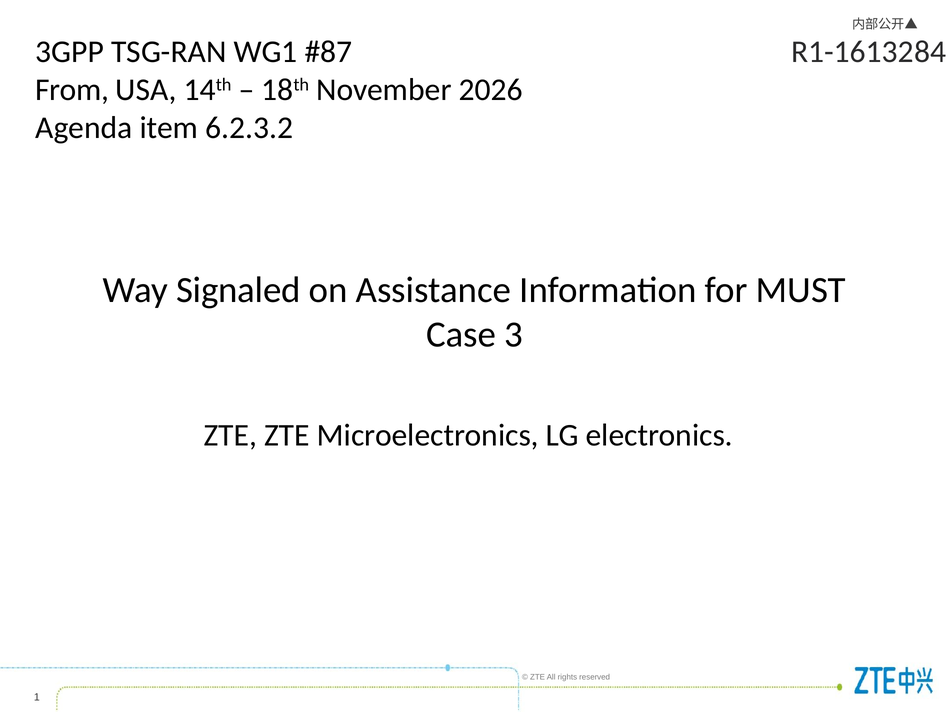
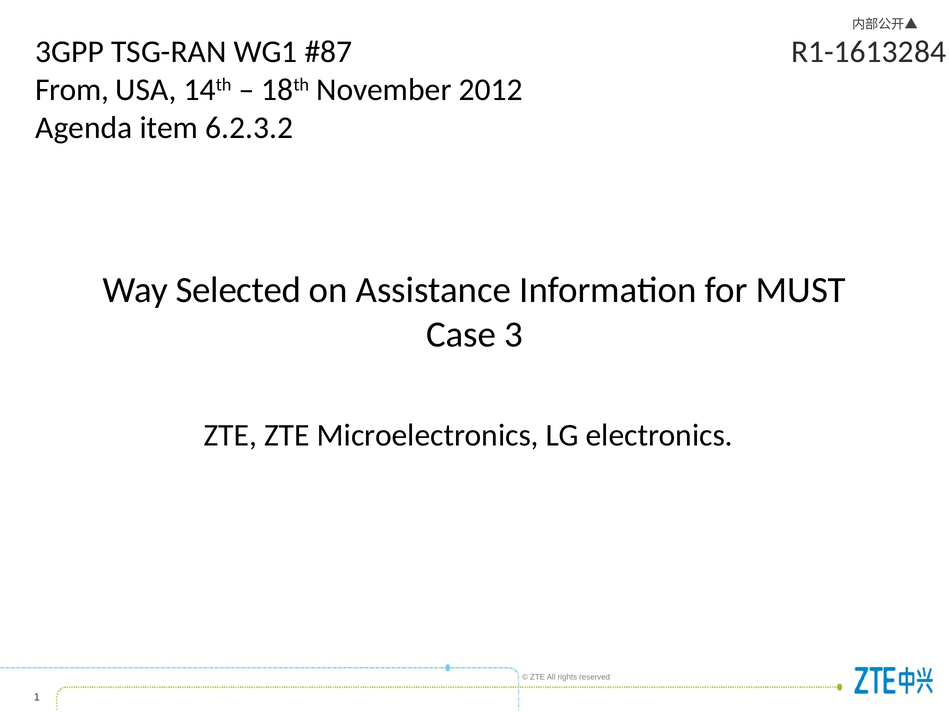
2026: 2026 -> 2012 (491, 90)
Signaled: Signaled -> Selected (238, 290)
